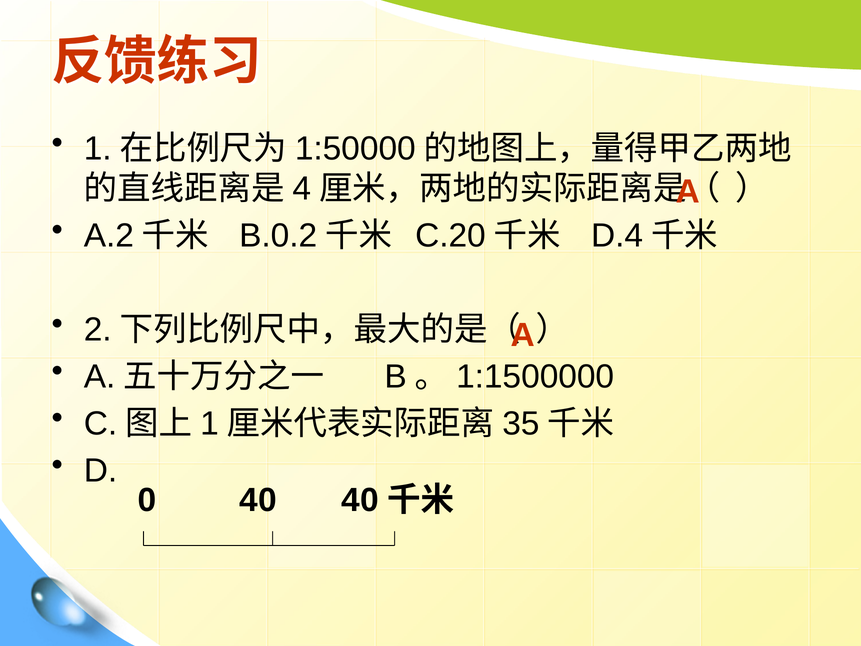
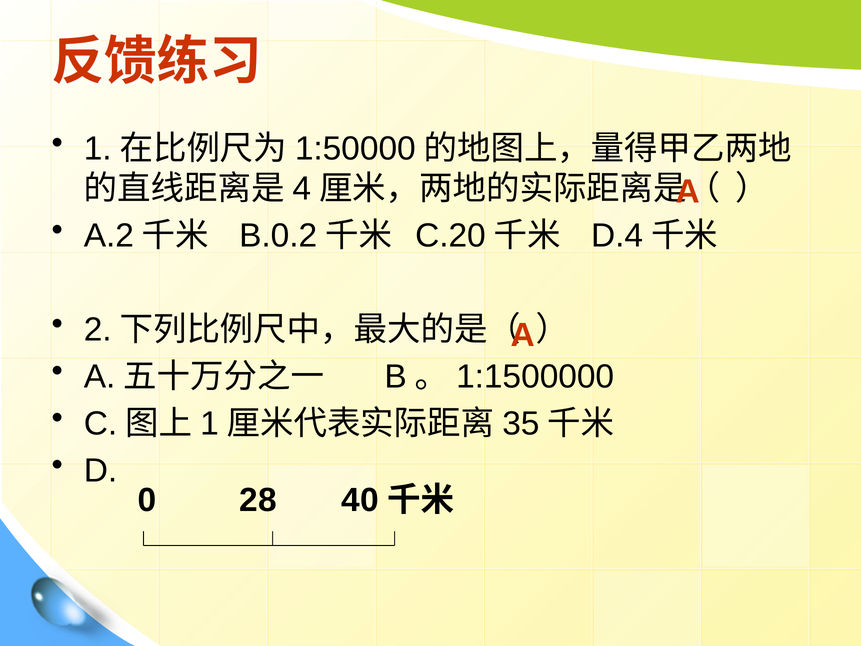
0 40: 40 -> 28 (258, 500)
